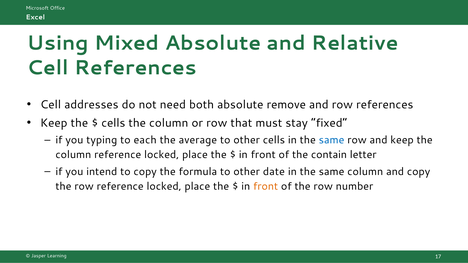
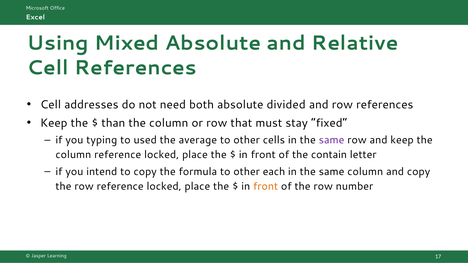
remove: remove -> divided (286, 105)
cells: cells -> than (113, 123)
each: each -> used (145, 140)
same colour: blue -> purple (332, 140)
date: date -> each (274, 172)
